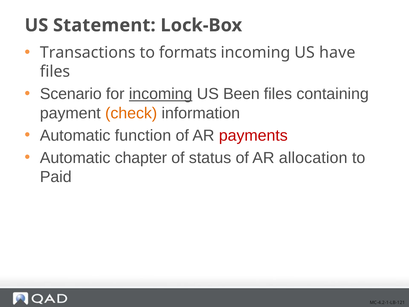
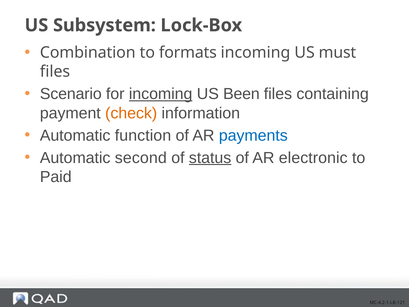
Statement: Statement -> Subsystem (104, 25)
Transactions: Transactions -> Combination (88, 53)
have: have -> must (337, 53)
payments colour: red -> blue (253, 135)
chapter: chapter -> second (141, 158)
status underline: none -> present (210, 158)
allocation: allocation -> electronic (313, 158)
